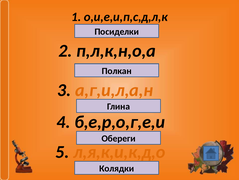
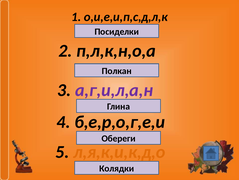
а,г,и,л,а,н colour: orange -> purple (114, 90)
